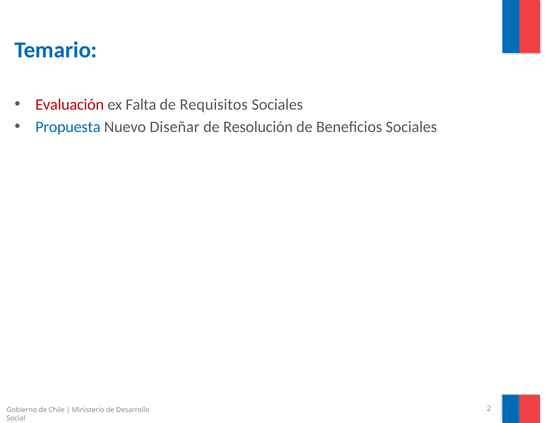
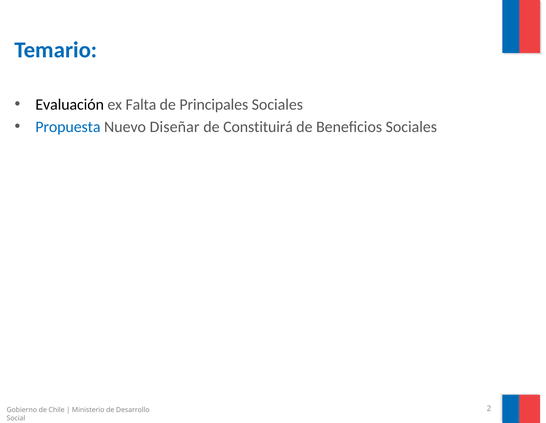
Evaluación colour: red -> black (70, 104)
Requisitos: Requisitos -> Principales (214, 104)
Resolución: Resolución -> Constituirá (258, 127)
